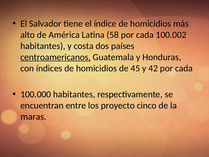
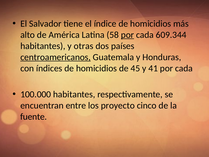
por underline: none -> present (127, 35)
100.002: 100.002 -> 609.344 (171, 35)
costa: costa -> otras (84, 46)
42: 42 -> 41 (153, 68)
maras: maras -> fuente (34, 117)
